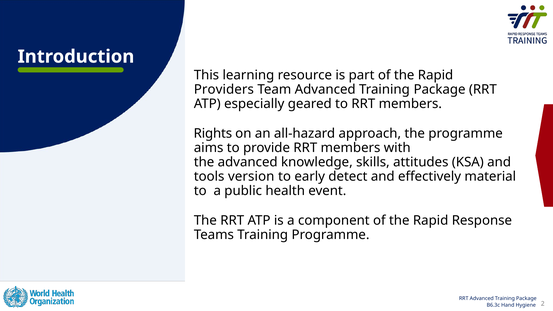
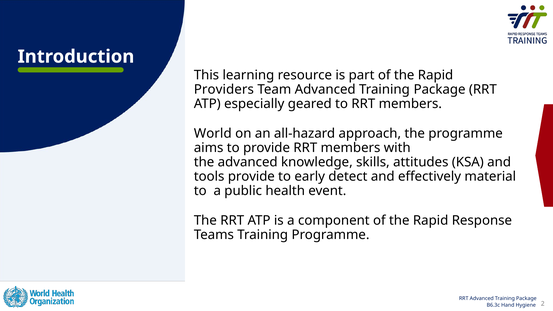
Rights: Rights -> World (213, 134)
tools version: version -> provide (251, 176)
